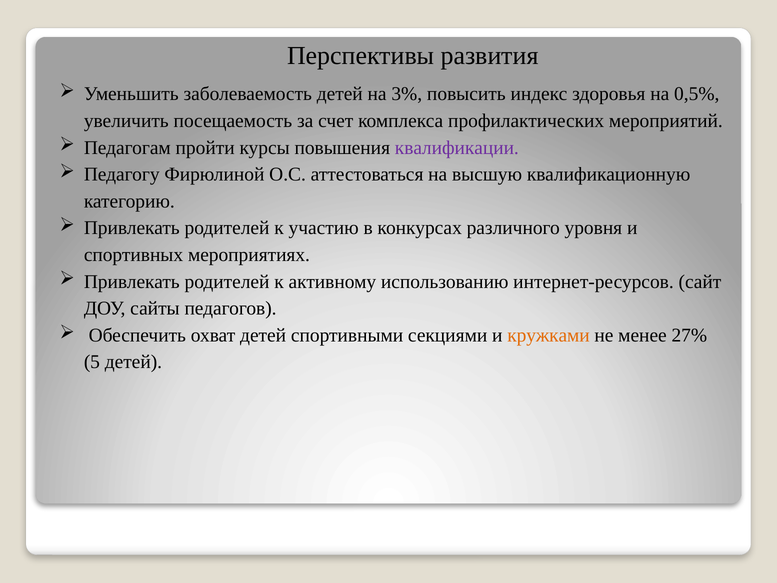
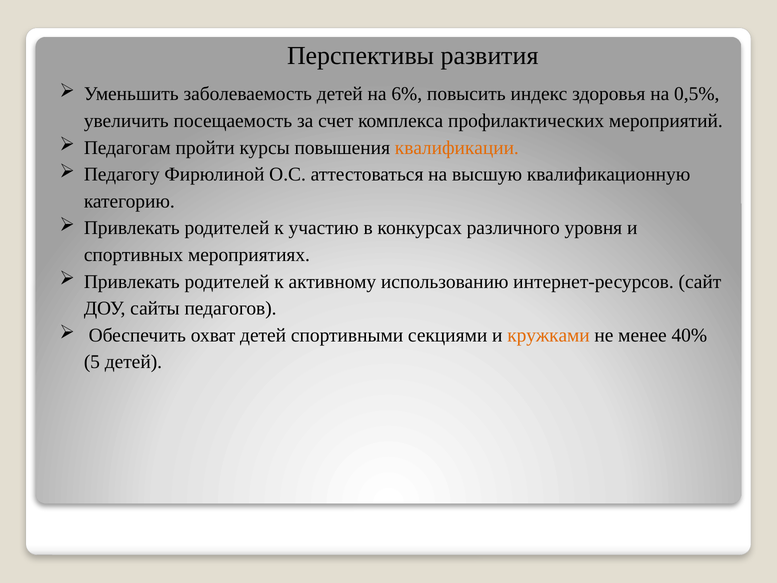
3%: 3% -> 6% (407, 94)
квалификации colour: purple -> orange (457, 148)
27%: 27% -> 40% (689, 335)
